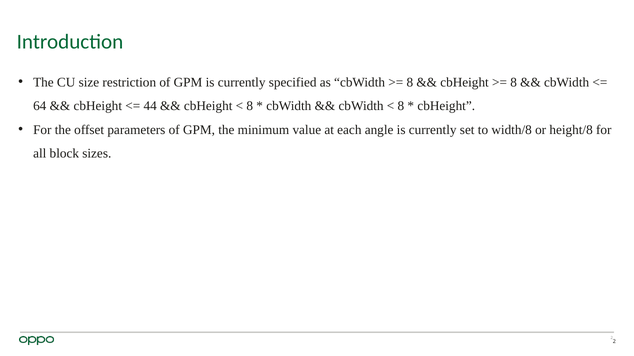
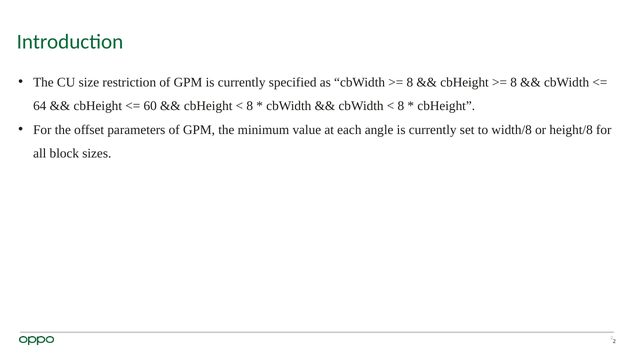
44: 44 -> 60 (150, 106)
